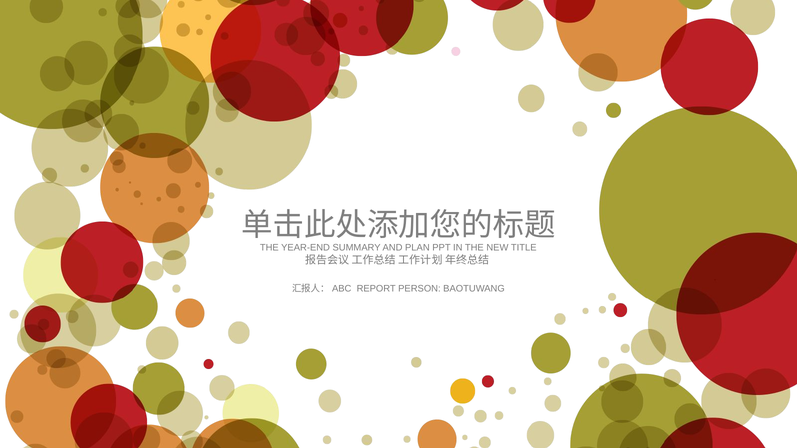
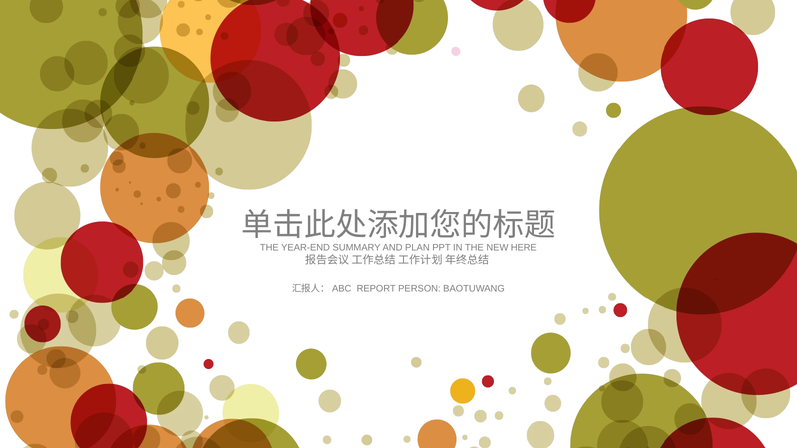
TITLE: TITLE -> HERE (524, 248)
